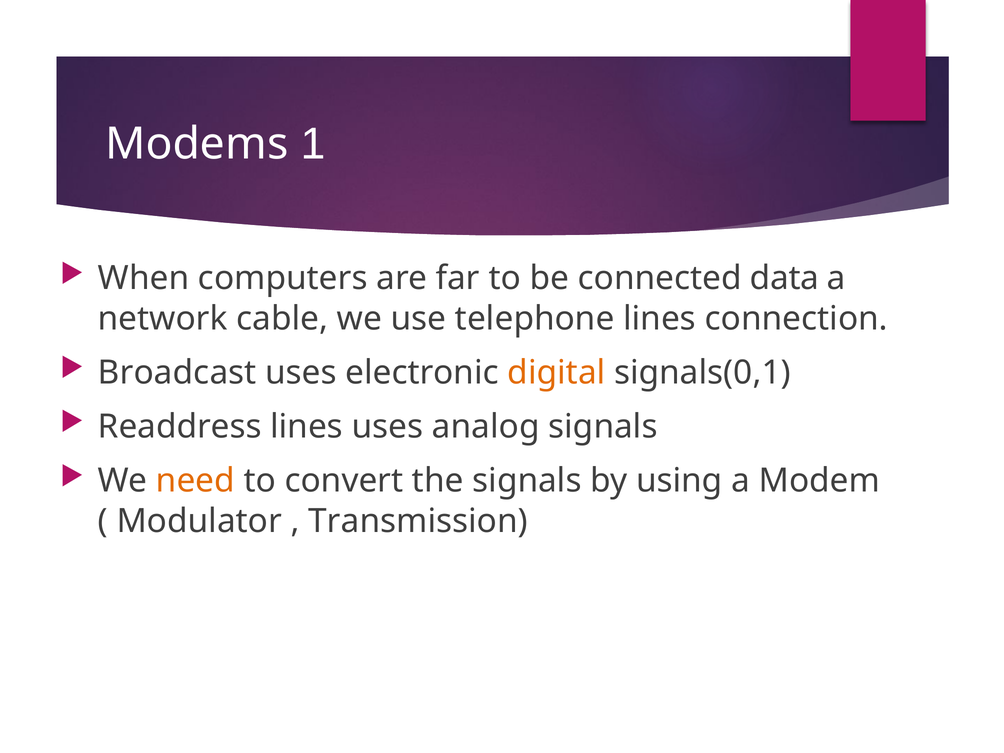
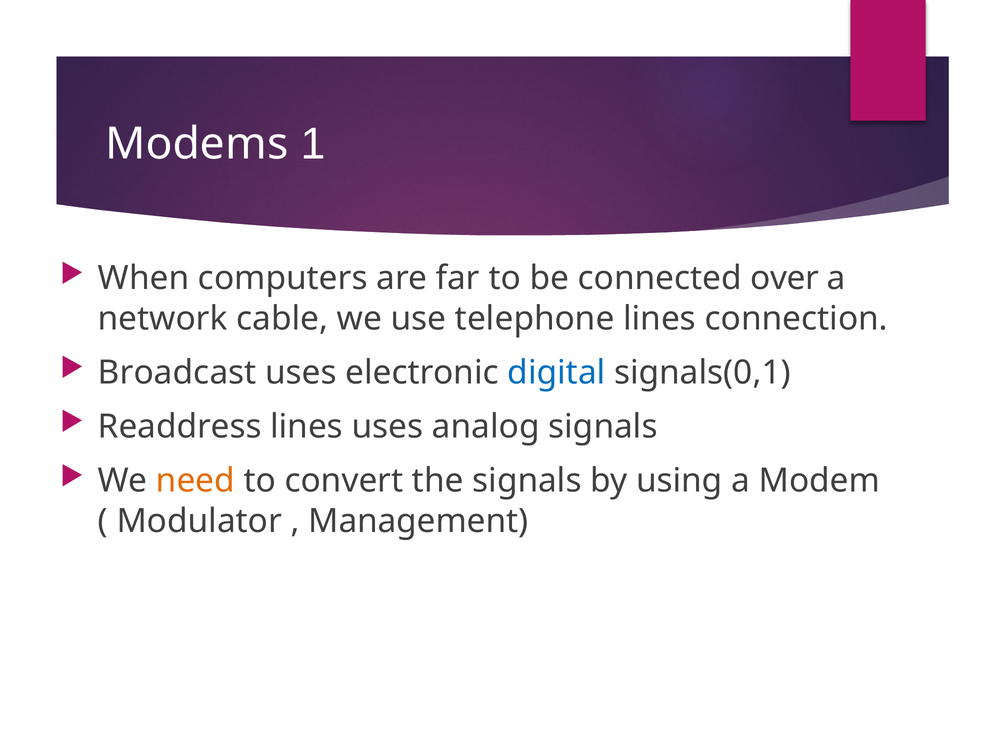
data: data -> over (785, 278)
digital colour: orange -> blue (556, 373)
Transmission: Transmission -> Management (418, 521)
